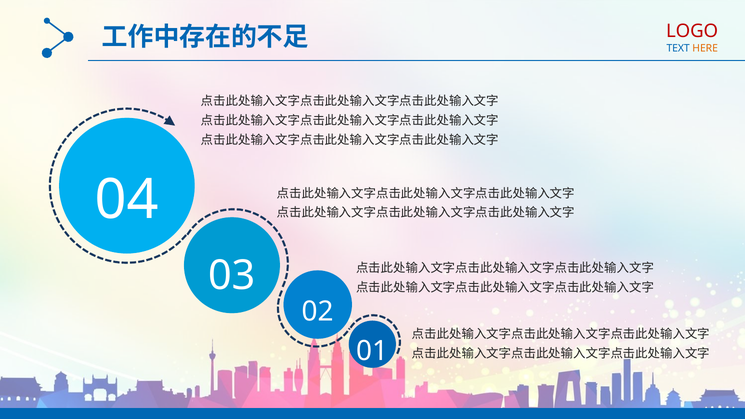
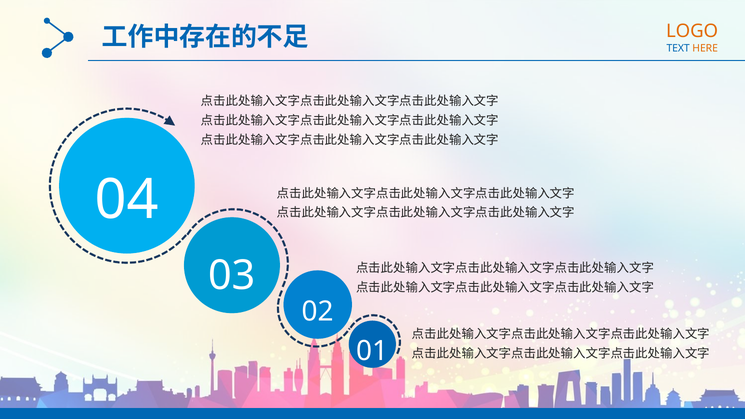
LOGO colour: red -> orange (692, 31)
